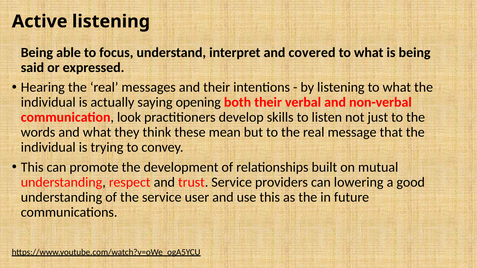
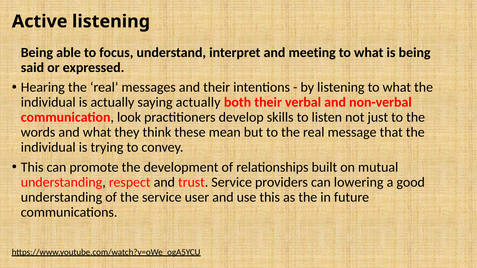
covered: covered -> meeting (312, 53)
saying opening: opening -> actually (198, 102)
